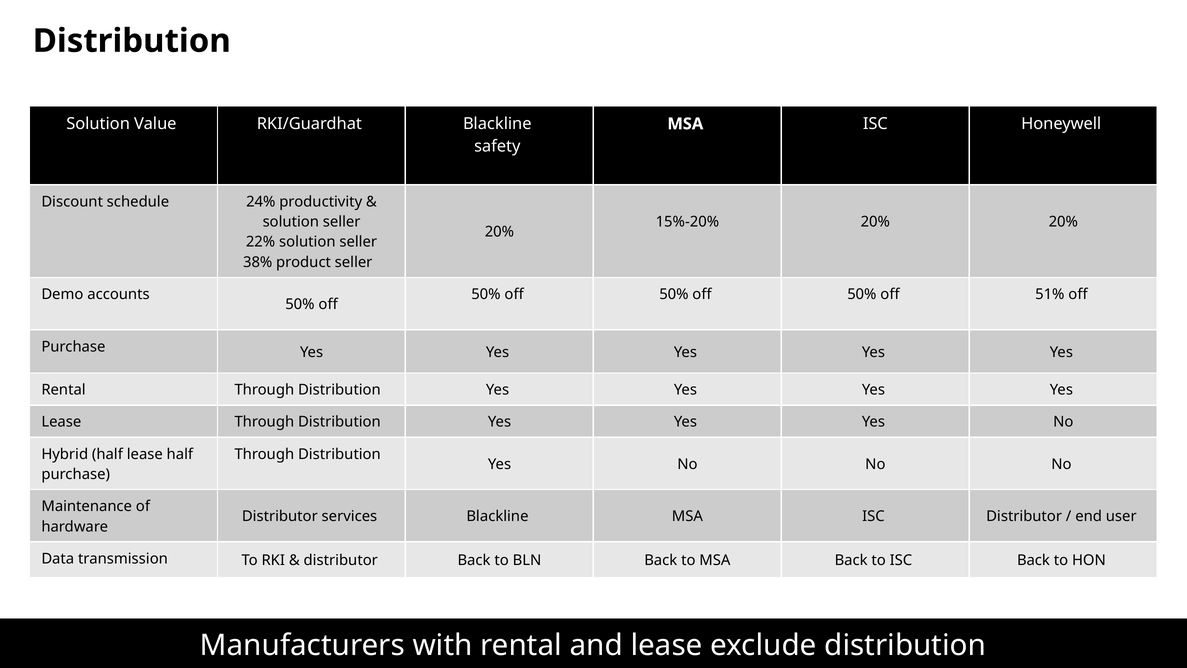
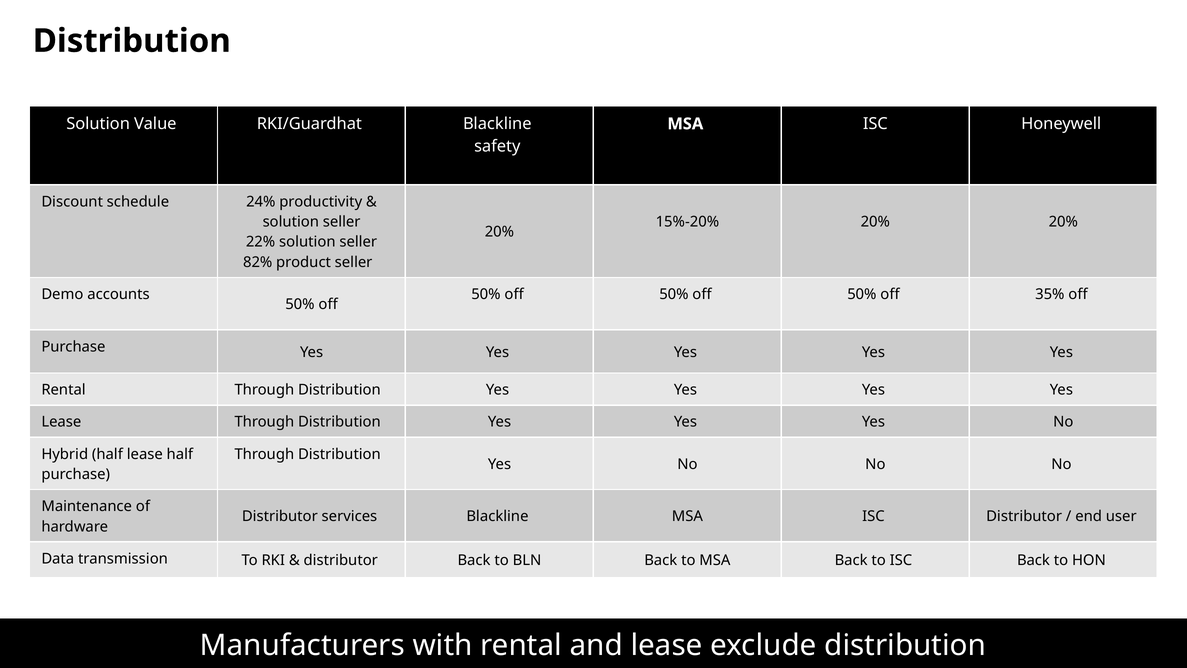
38%: 38% -> 82% (258, 262)
51%: 51% -> 35% (1050, 294)
